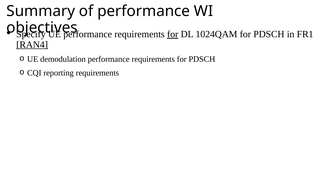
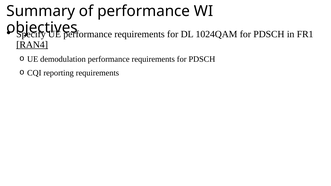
for underline: present -> none (173, 34)
